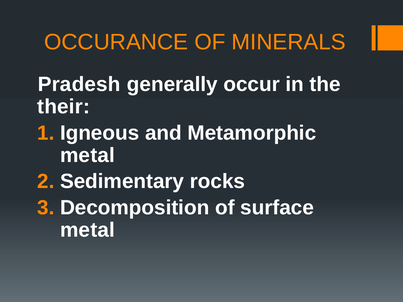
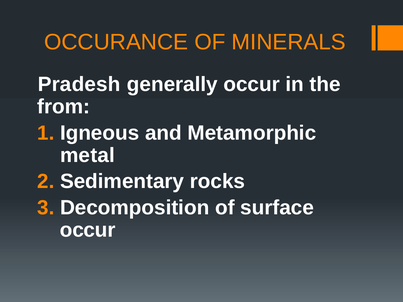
their: their -> from (64, 107)
metal: metal -> occur (88, 230)
